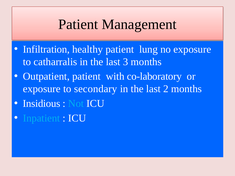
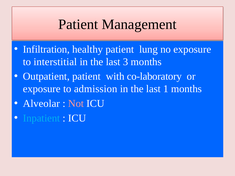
catharralis: catharralis -> interstitial (55, 62)
secondary: secondary -> admission (96, 89)
2: 2 -> 1 (166, 89)
Insidious: Insidious -> Alveolar (41, 104)
Not colour: light blue -> pink (76, 104)
